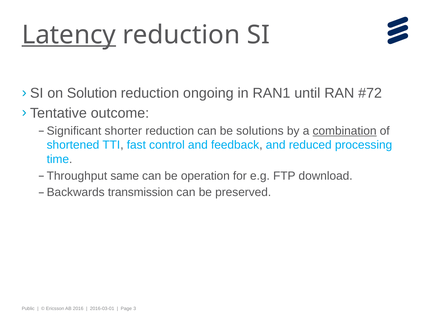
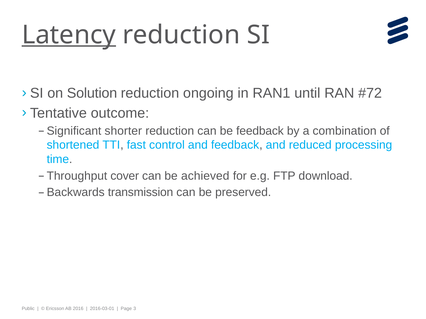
be solutions: solutions -> feedback (260, 131)
combination underline: present -> none (345, 131)
same: same -> cover (125, 176)
operation: operation -> achieved (205, 176)
